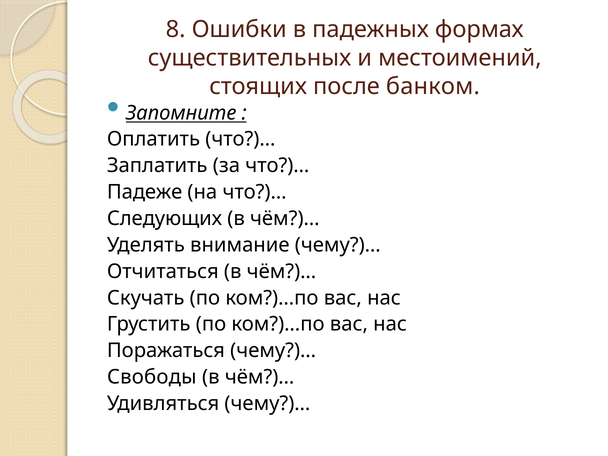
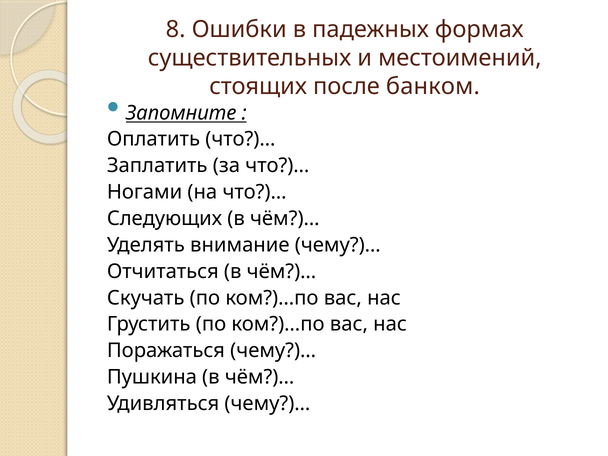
Падеже: Падеже -> Ногами (145, 192)
Свободы: Свободы -> Пушкина (152, 377)
